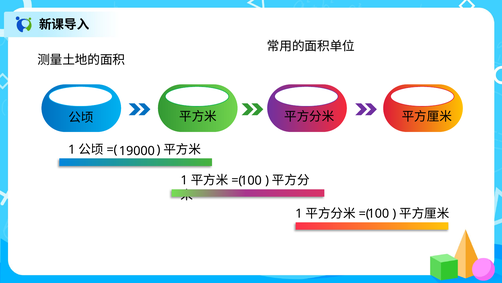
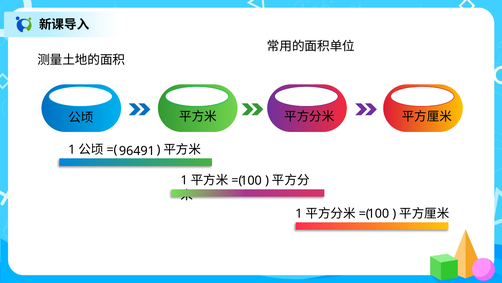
19000: 19000 -> 96491 (137, 151)
